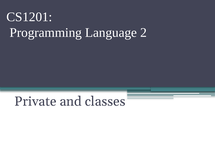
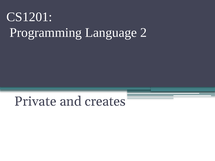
classes: classes -> creates (105, 102)
